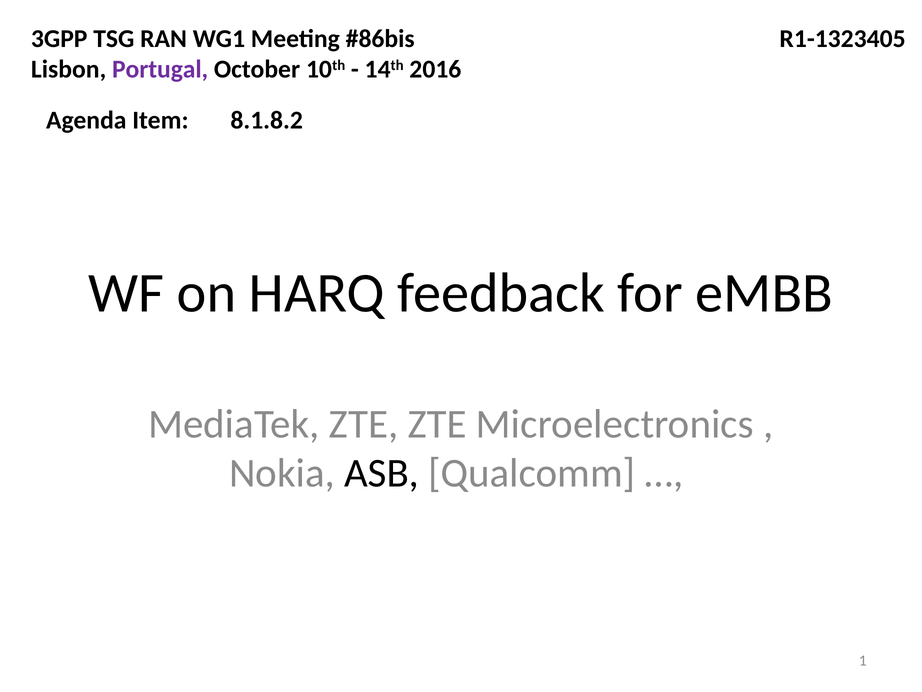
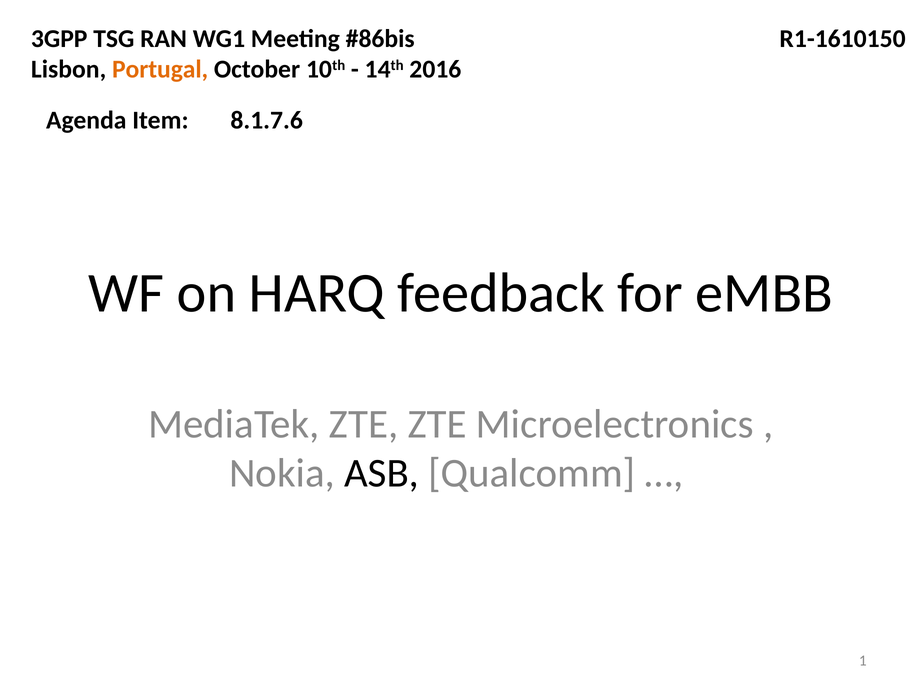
R1-1323405: R1-1323405 -> R1-1610150 (843, 39)
Portugal colour: purple -> orange (160, 69)
8.1.8.2: 8.1.8.2 -> 8.1.7.6 (267, 120)
